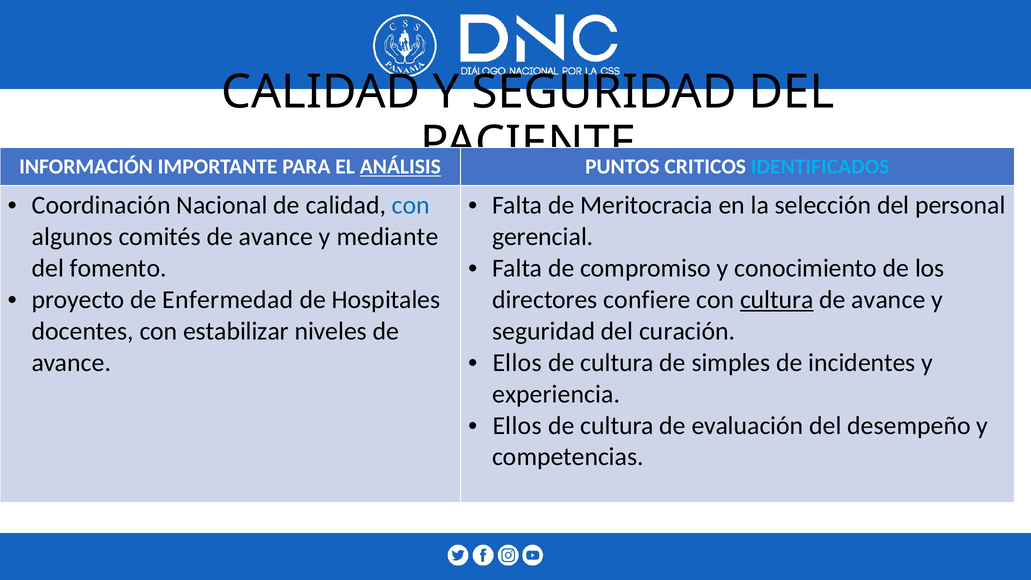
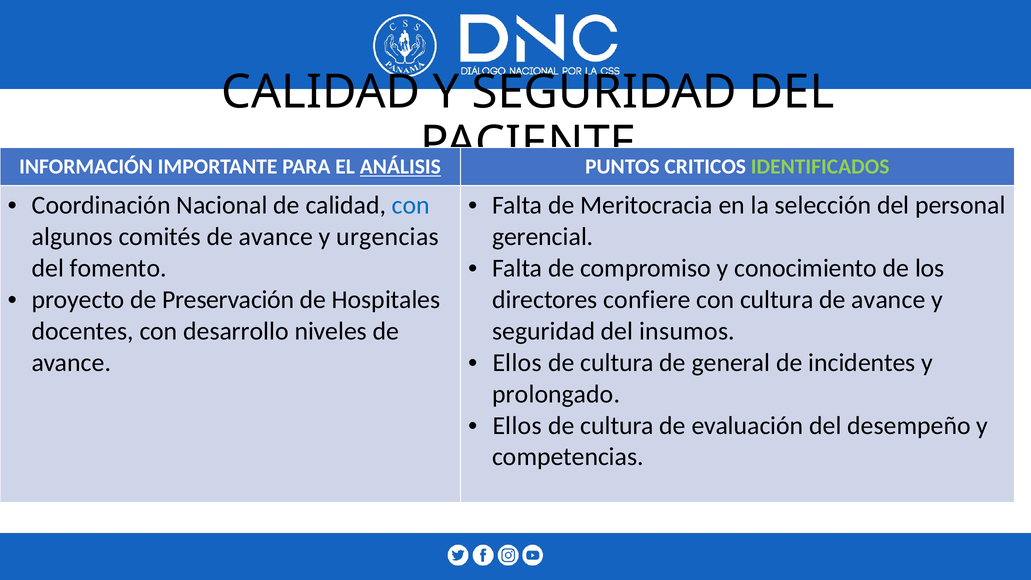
IDENTIFICADOS colour: light blue -> light green (820, 167)
mediante: mediante -> urgencias (388, 237)
Enfermedad: Enfermedad -> Preservación (228, 300)
cultura underline: present -> none (777, 300)
estabilizar: estabilizar -> desarrollo (236, 331)
curación: curación -> insumos (687, 331)
simples: simples -> general (731, 363)
experiencia: experiencia -> prolongado (556, 394)
